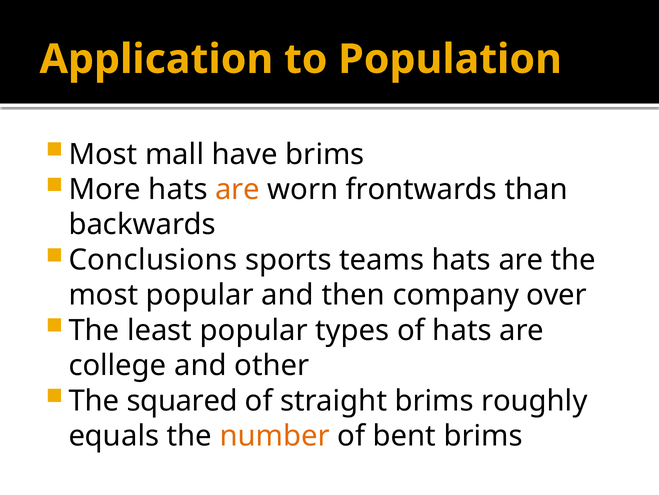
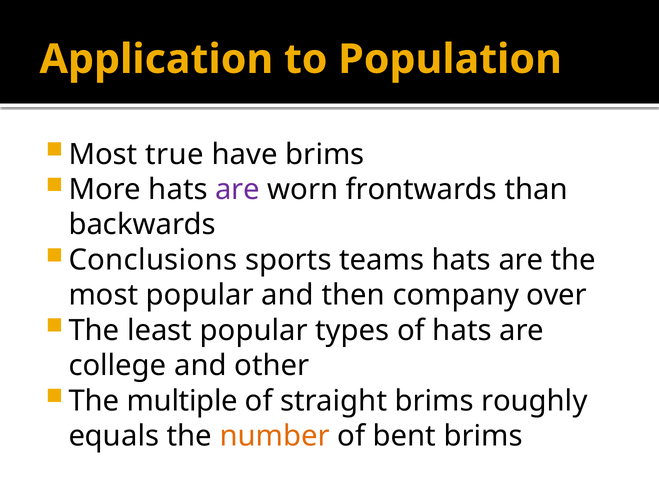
mall: mall -> true (174, 154)
are colour: orange -> purple (238, 189)
squared: squared -> multiple (182, 400)
